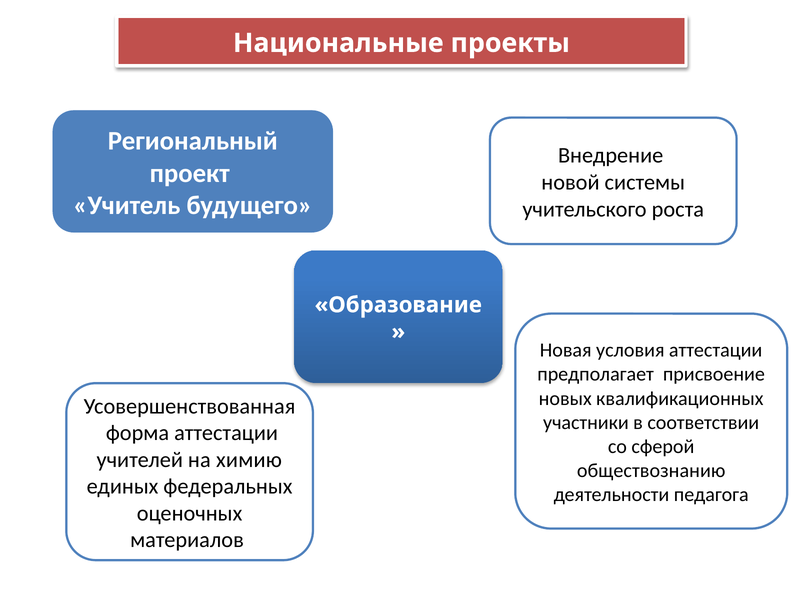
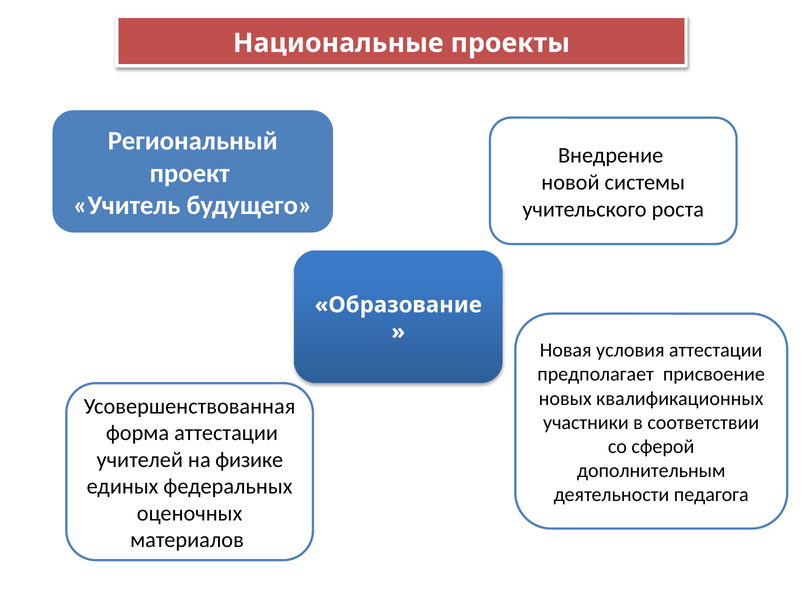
химию: химию -> физике (249, 460)
обществознанию: обществознанию -> дополнительным (651, 471)
